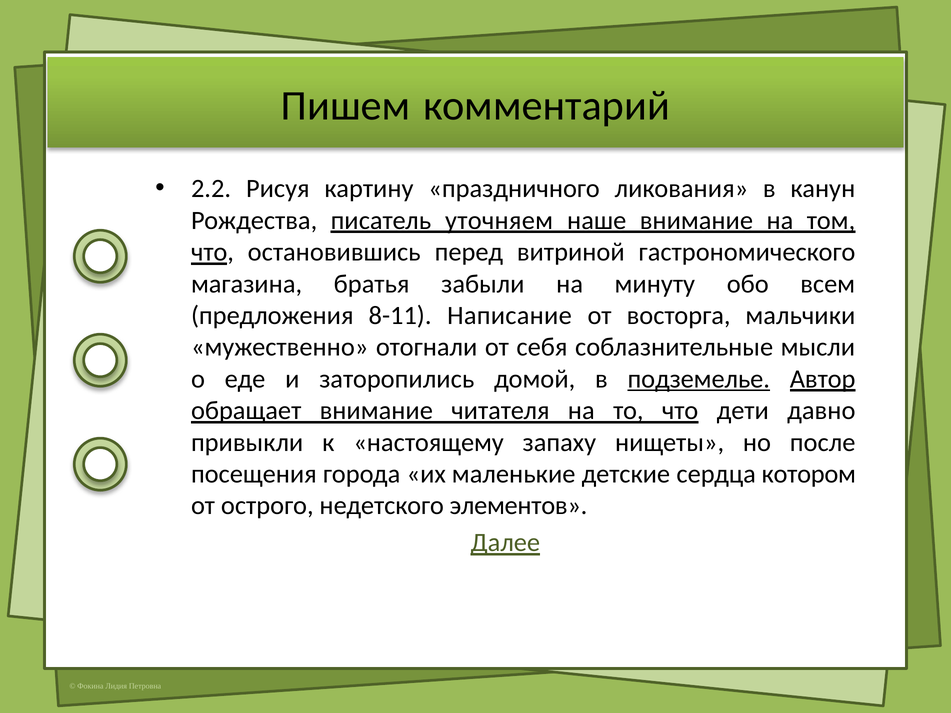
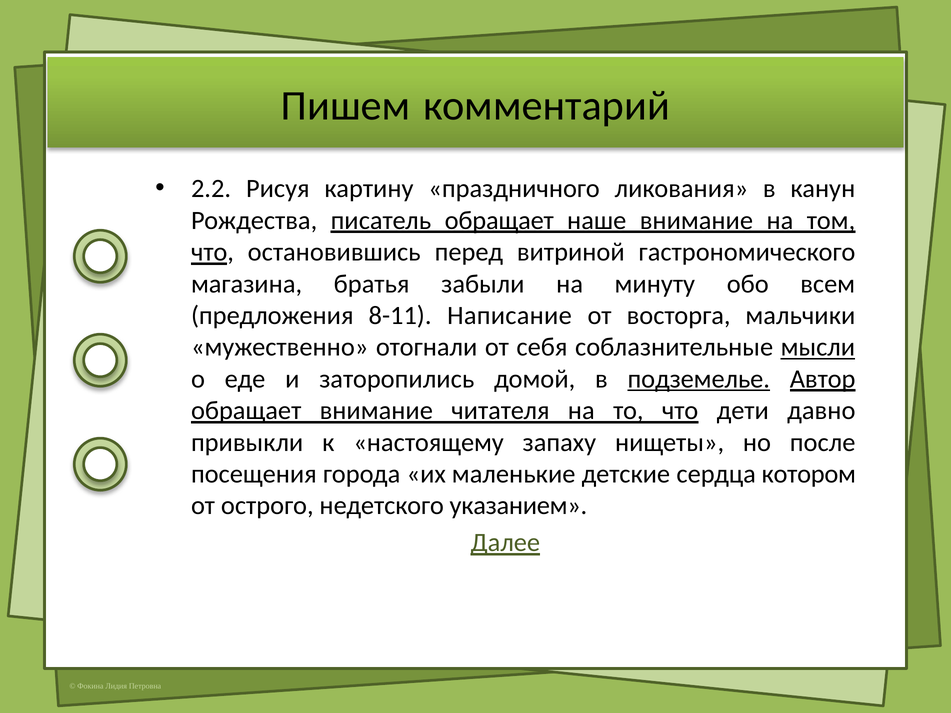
писатель уточняем: уточняем -> обращает (499, 221)
мысли underline: none -> present (818, 347)
элементов: элементов -> указанием (518, 506)
